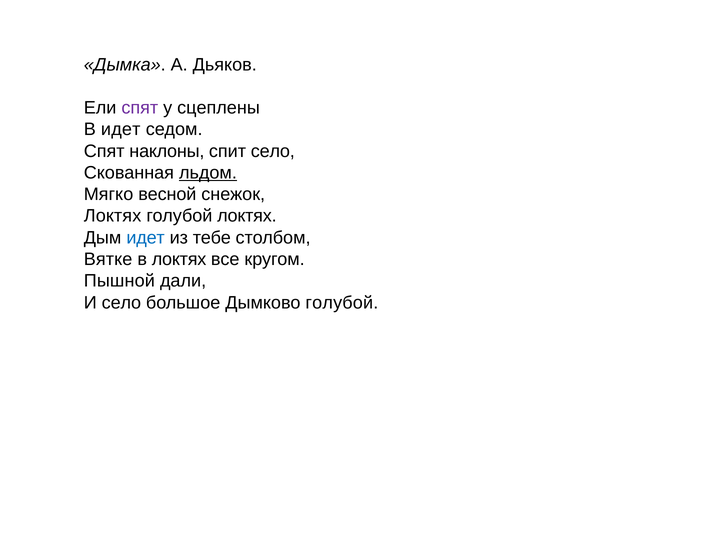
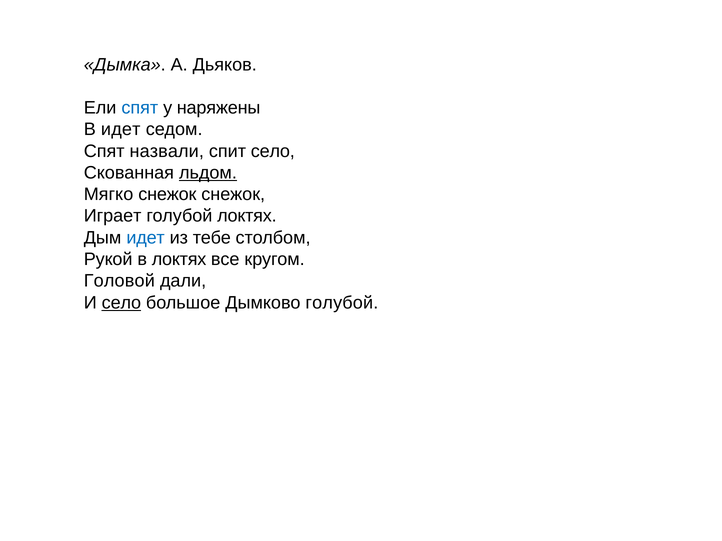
спят colour: purple -> blue (140, 108)
сцеплены: сцеплены -> наряжены (219, 108)
наклоны: наклоны -> назвали (167, 151)
Мягко весной: весной -> снежок (167, 195)
Локтях: Локтях -> Играет (113, 216)
Вятке: Вятке -> Рукой (108, 260)
Пышной: Пышной -> Головой (119, 281)
село underline: none -> present (121, 303)
